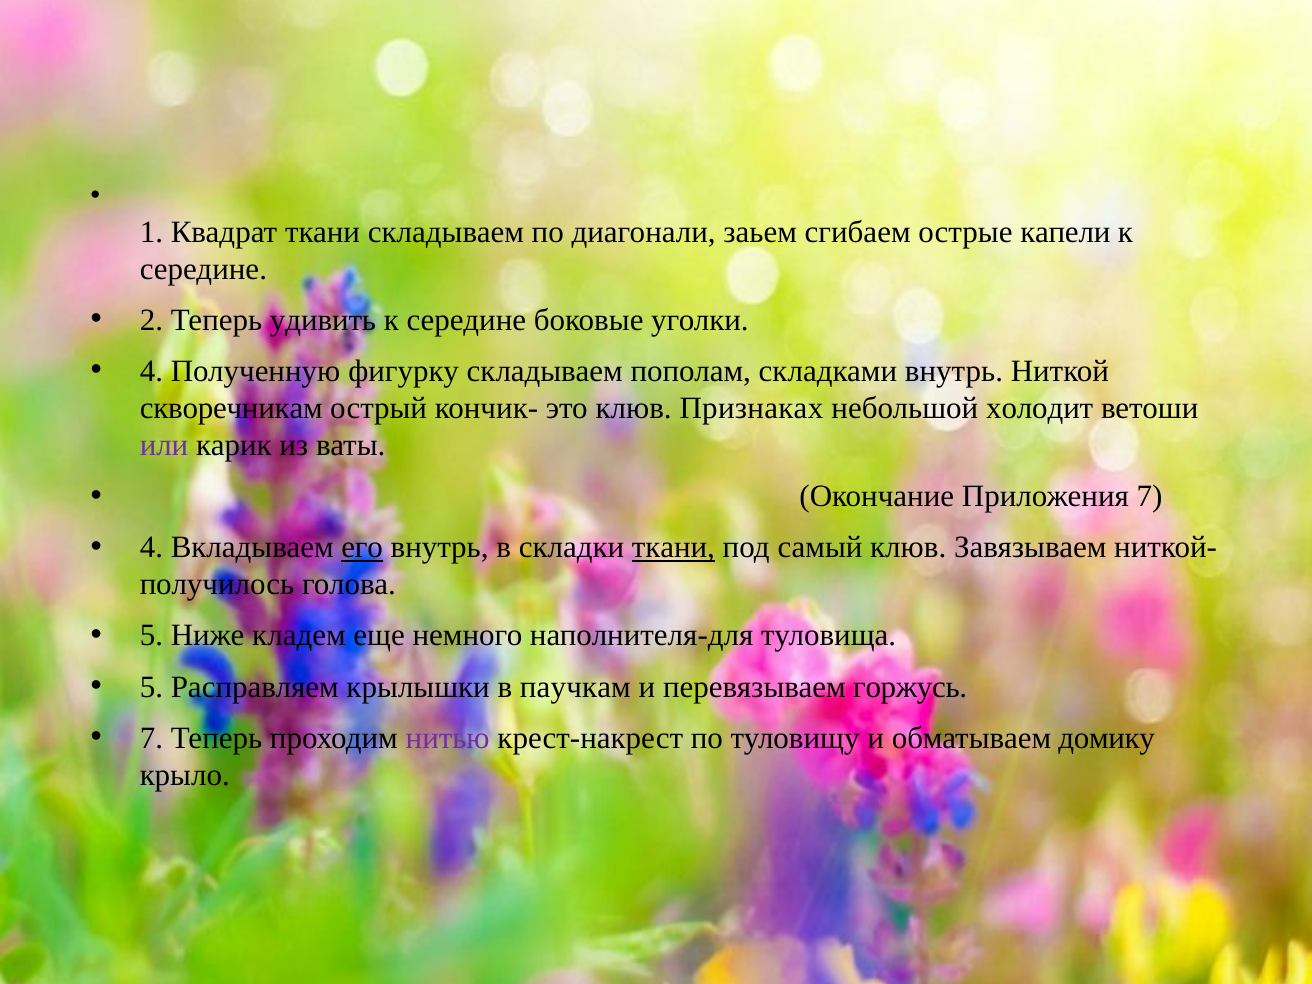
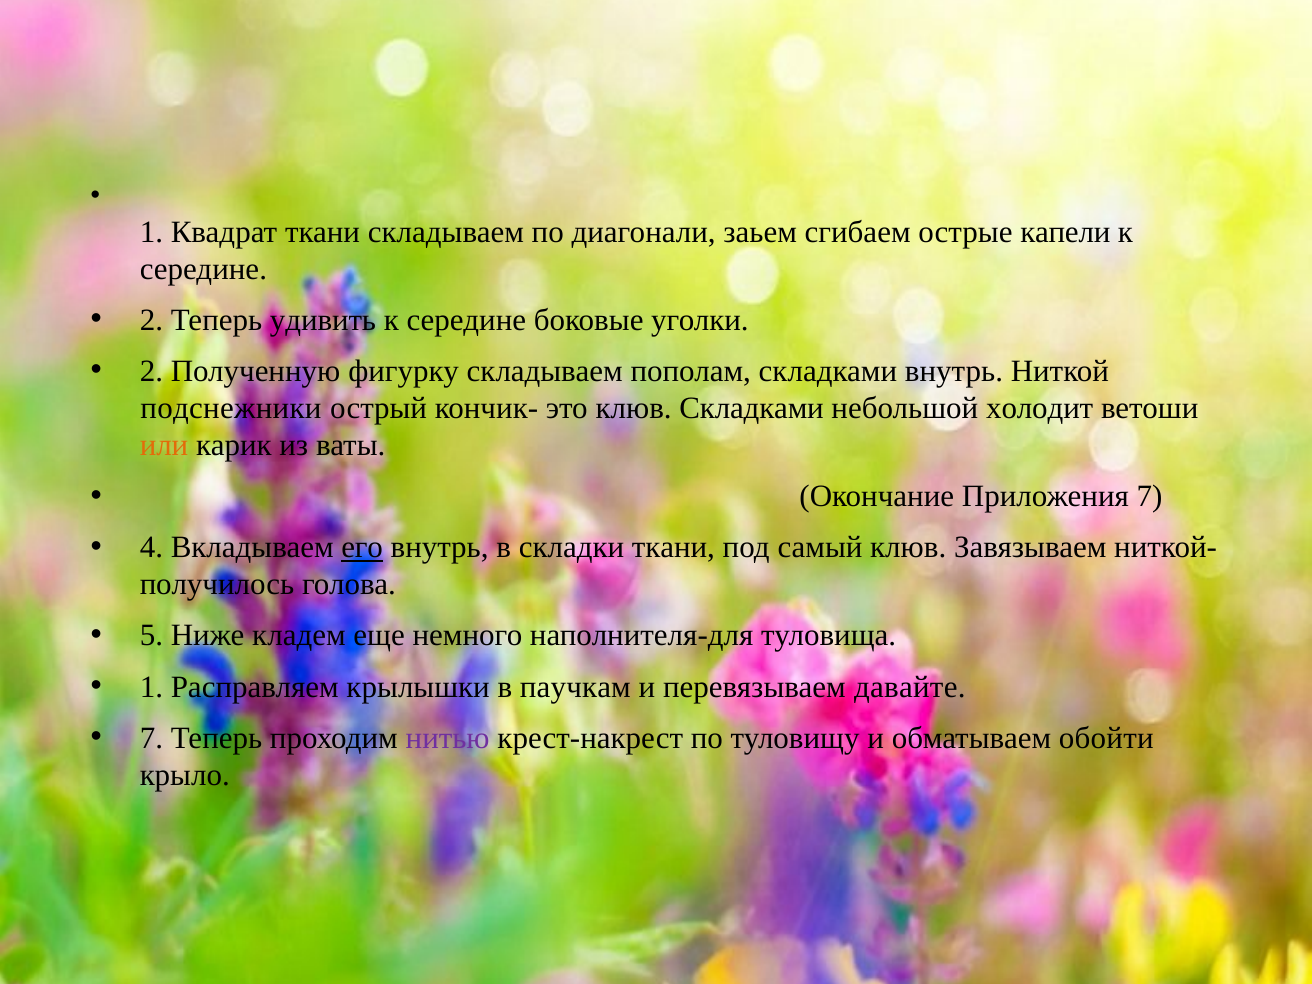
4: 4 -> 2 (151, 371)
скворечникам: скворечникам -> подснежники (231, 408)
клюв Признаках: Признаках -> Складками (752, 408)
или colour: purple -> orange (164, 445)
ткани underline: present -> none (673, 548)
5: 5 -> 1 (151, 687)
горжусь: горжусь -> давайте (910, 687)
домику: домику -> обойти (1106, 738)
